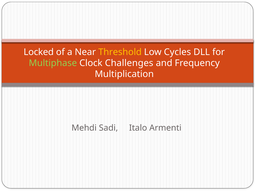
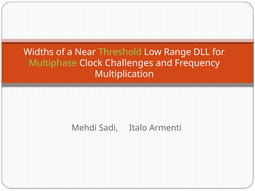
Locked: Locked -> Widths (39, 52)
Threshold colour: yellow -> light green (120, 52)
Cycles: Cycles -> Range (178, 52)
